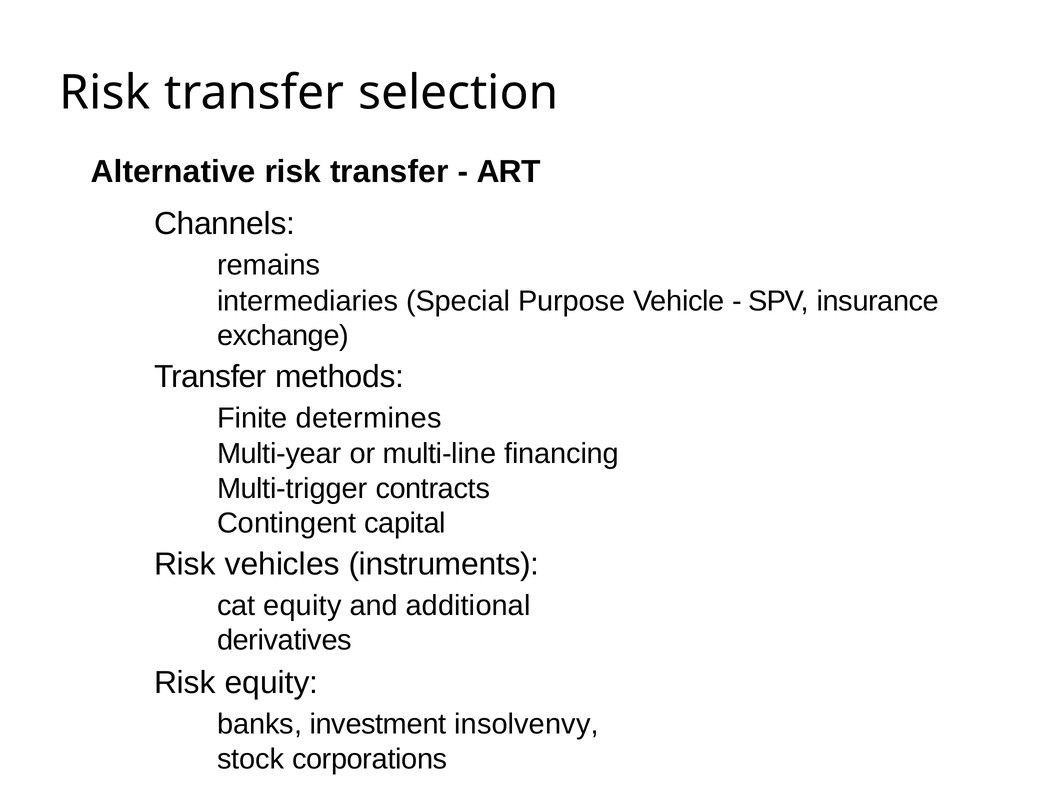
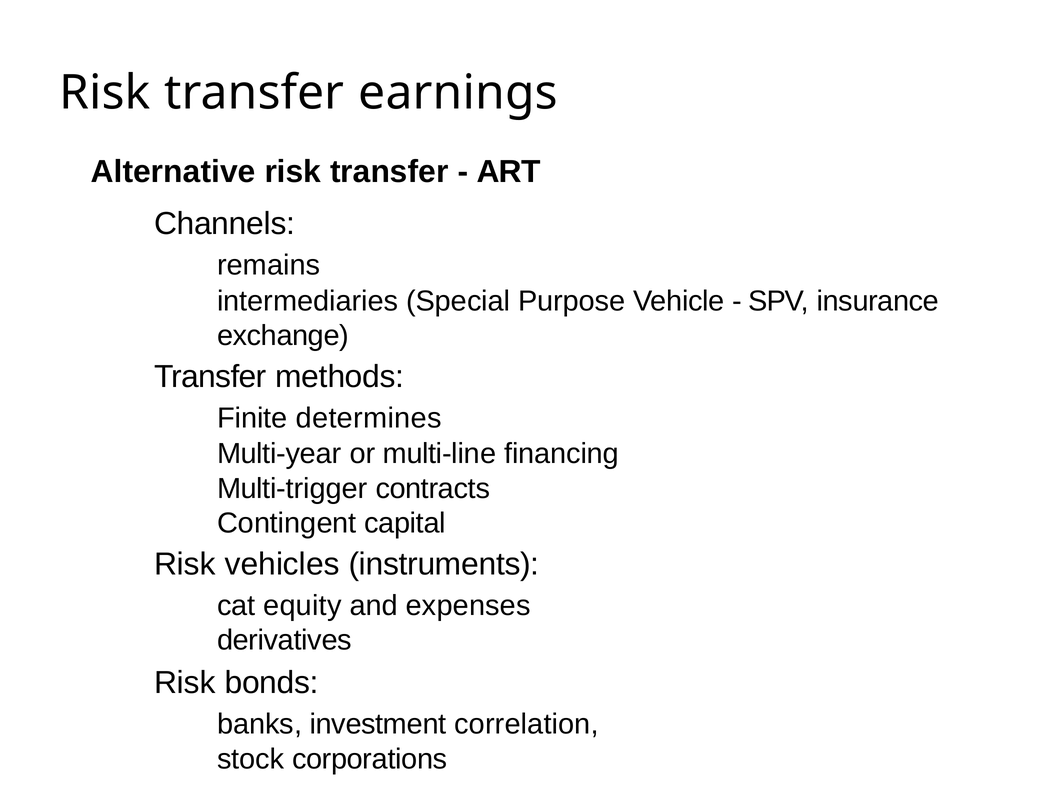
selection: selection -> earnings (458, 93)
additional: additional -> expenses (468, 606)
Risk equity: equity -> bonds (272, 683)
insolvenvy: insolvenvy -> correlation (526, 724)
